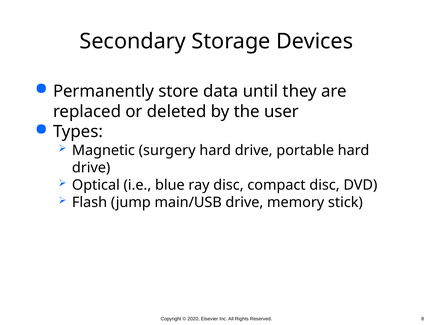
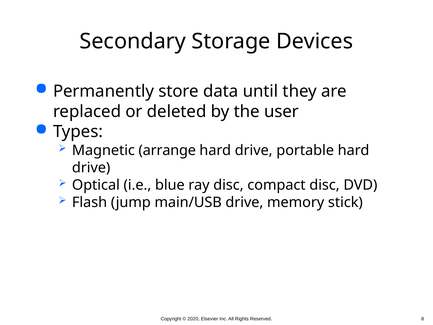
surgery: surgery -> arrange (167, 150)
